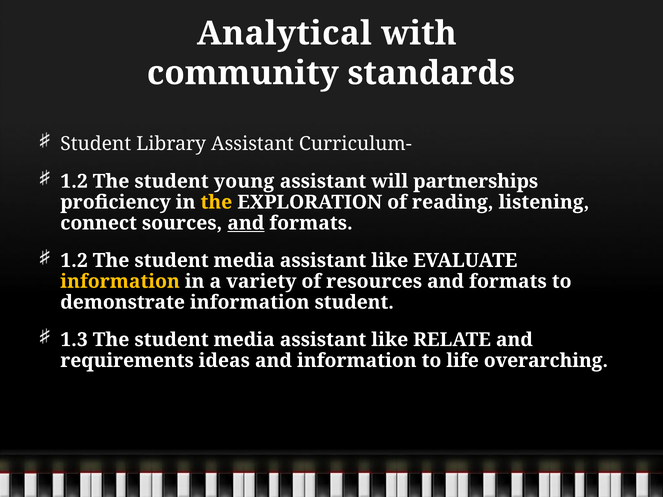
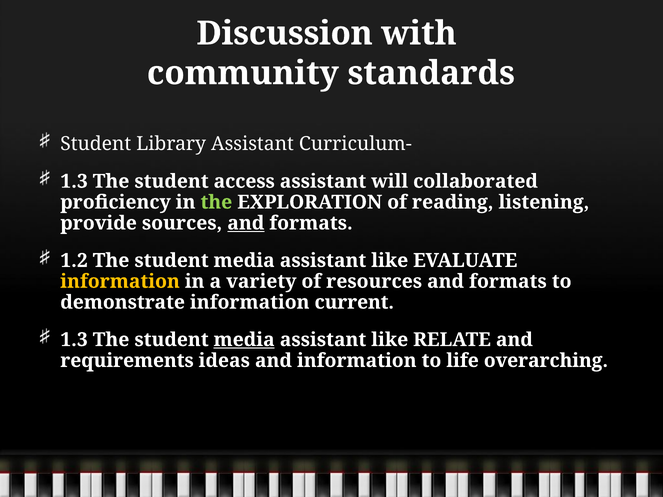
Analytical: Analytical -> Discussion (285, 33)
1.2: 1.2 -> 1.3 (74, 181)
young: young -> access (244, 181)
partnerships: partnerships -> collaborated (476, 181)
the colour: yellow -> light green (216, 202)
connect: connect -> provide (99, 223)
information student: student -> current (354, 302)
media underline: none -> present (244, 340)
